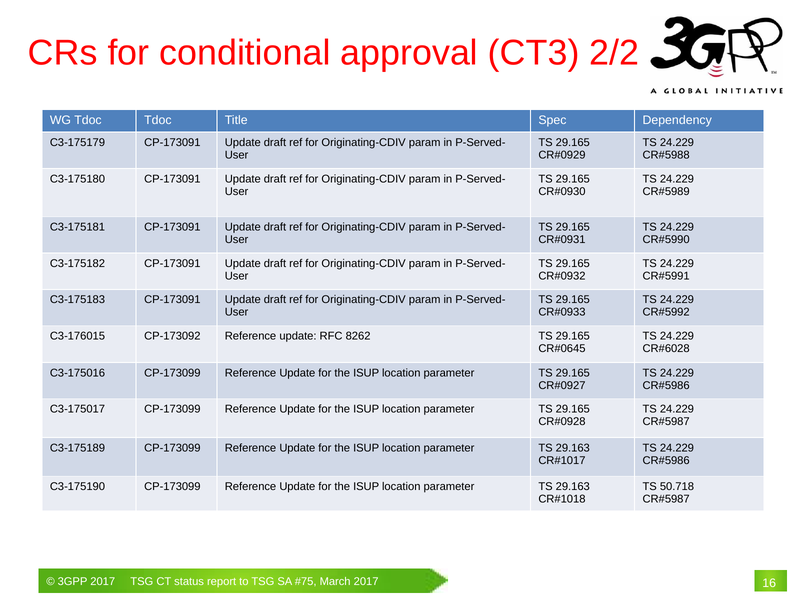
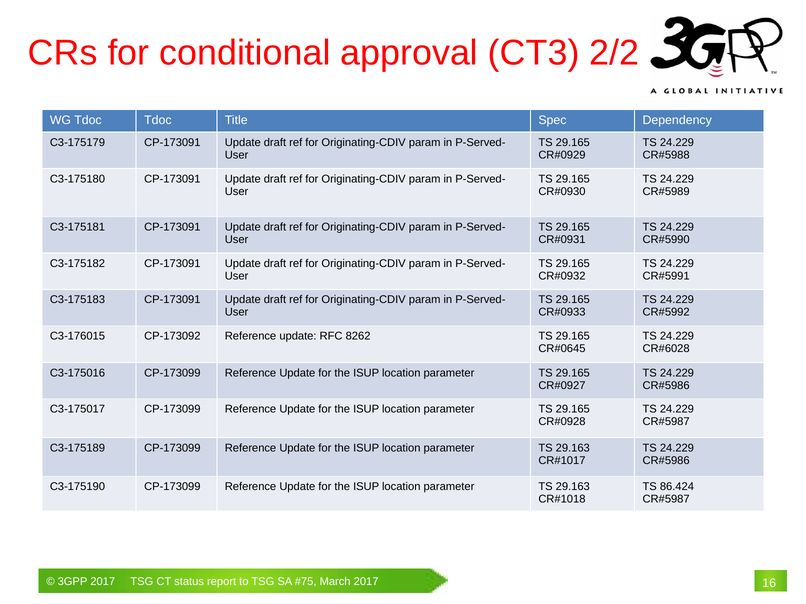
50.718: 50.718 -> 86.424 (677, 487)
